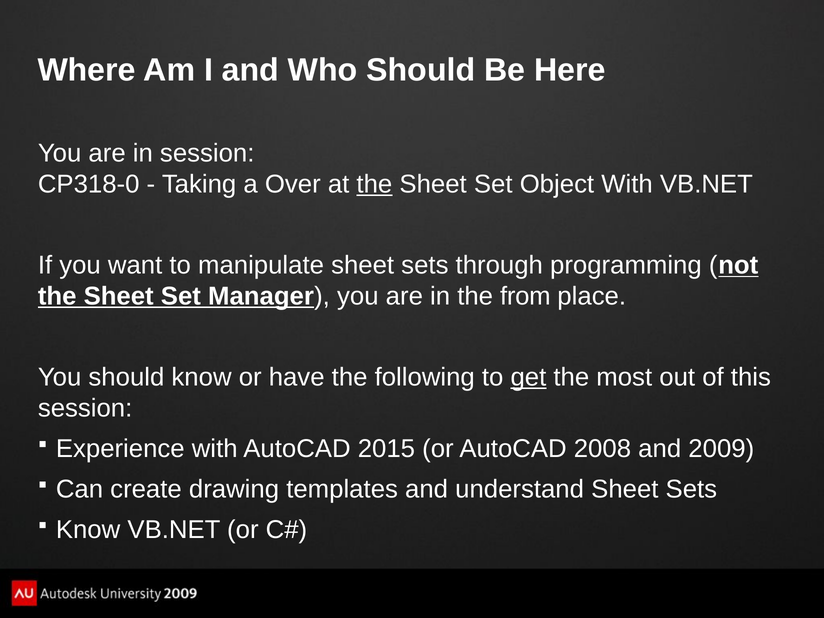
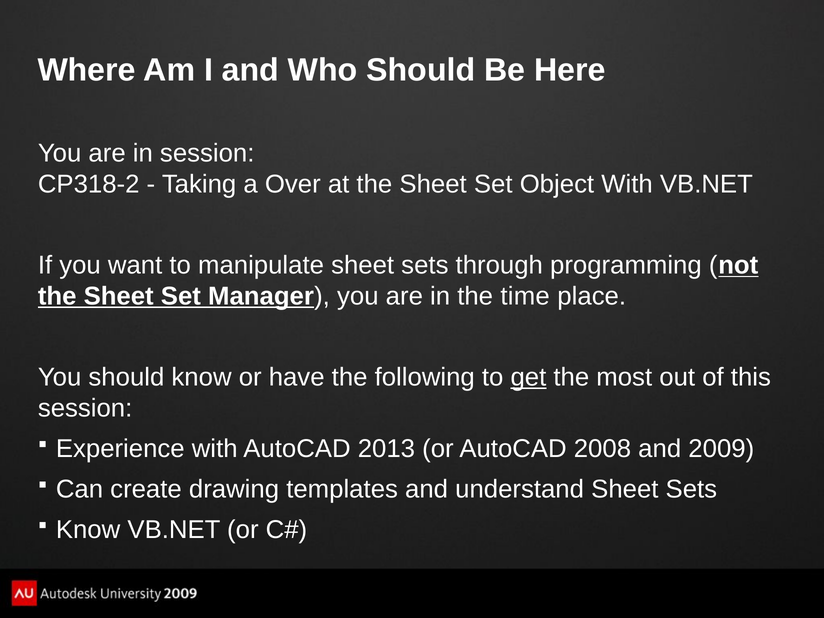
CP318-0: CP318-0 -> CP318-2 (89, 184)
the underline: present -> none (374, 184)
from: from -> time (525, 296)
2015: 2015 -> 2013 (386, 449)
